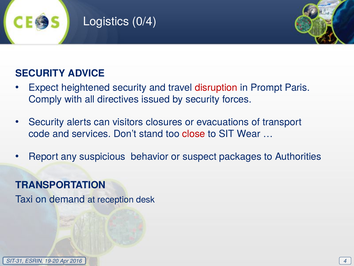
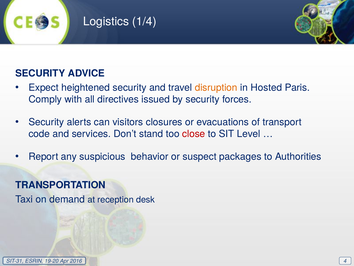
0/4: 0/4 -> 1/4 (144, 21)
disruption colour: red -> orange (216, 87)
Prompt: Prompt -> Hosted (266, 87)
Wear: Wear -> Level (249, 134)
